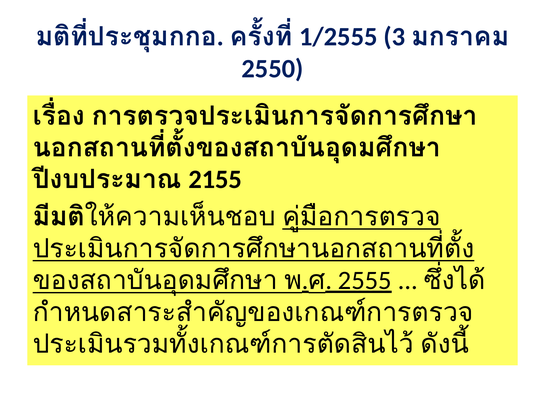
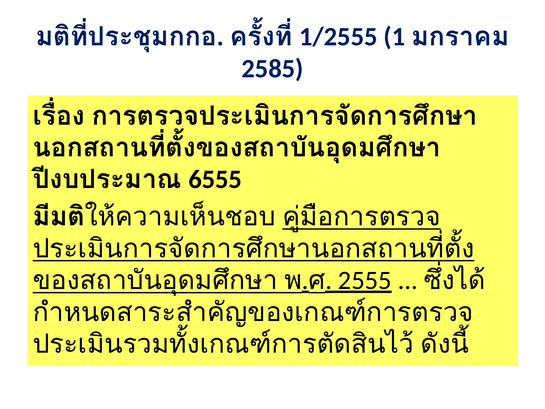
3: 3 -> 1 (394, 37)
2550: 2550 -> 2585 (272, 69)
2155: 2155 -> 6555 (215, 179)
